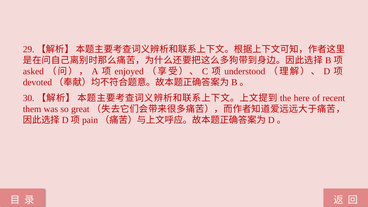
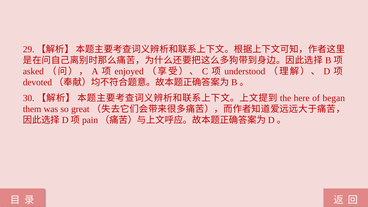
recent: recent -> began (334, 98)
